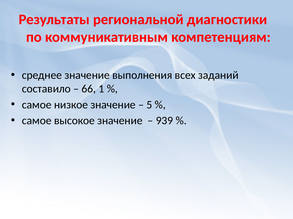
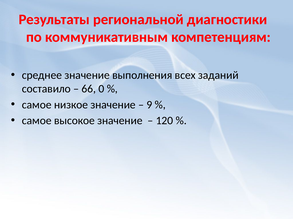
1: 1 -> 0 (101, 89)
5: 5 -> 9 (149, 105)
939: 939 -> 120 (164, 121)
